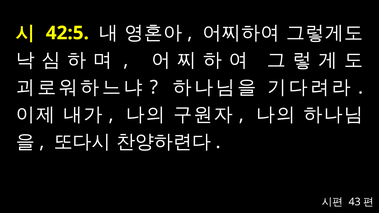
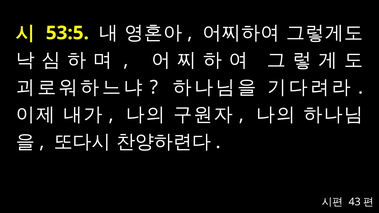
42:5: 42:5 -> 53:5 (67, 33)
